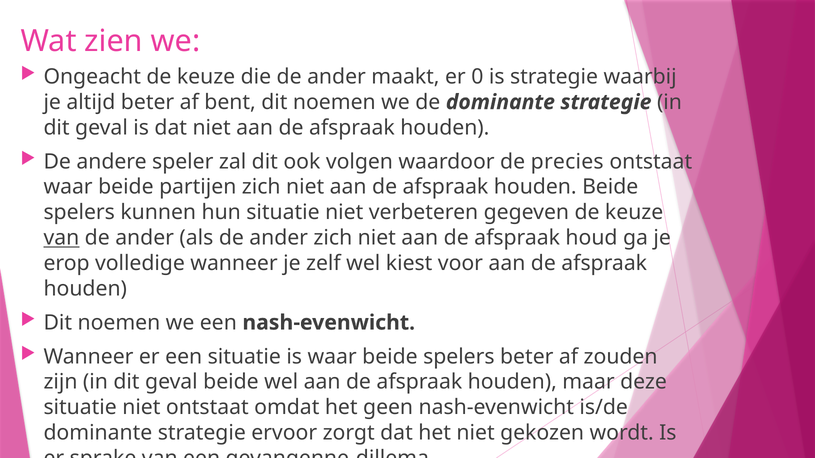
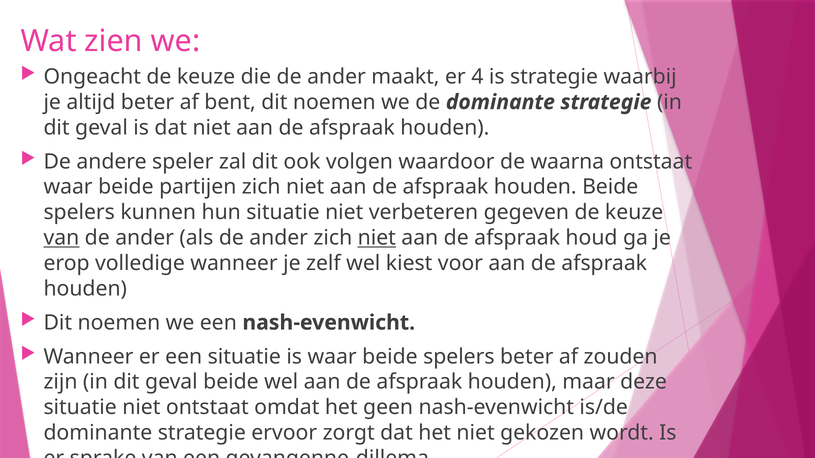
0: 0 -> 4 (477, 77)
precies: precies -> waarna (567, 162)
niet underline: none -> present (377, 238)
